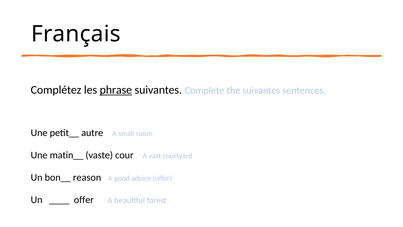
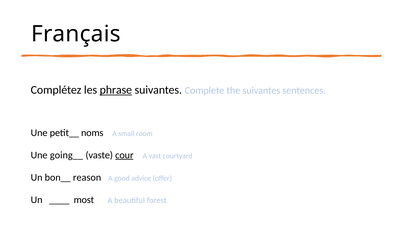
autre: autre -> noms (92, 133)
matin__: matin__ -> going__ (66, 155)
cour underline: none -> present (124, 155)
offer: offer -> most (84, 200)
